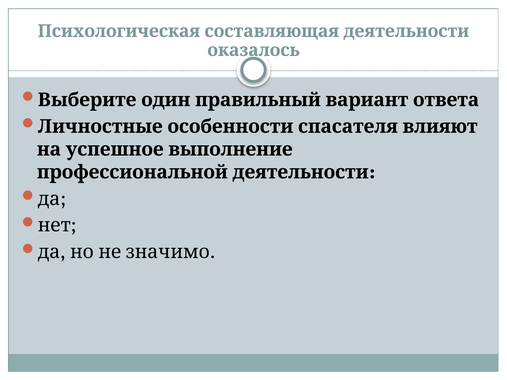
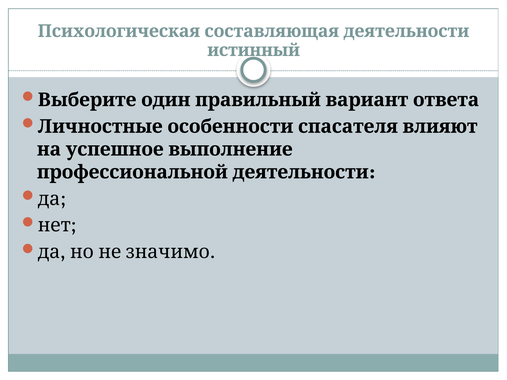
оказалось: оказалось -> истинный (254, 50)
